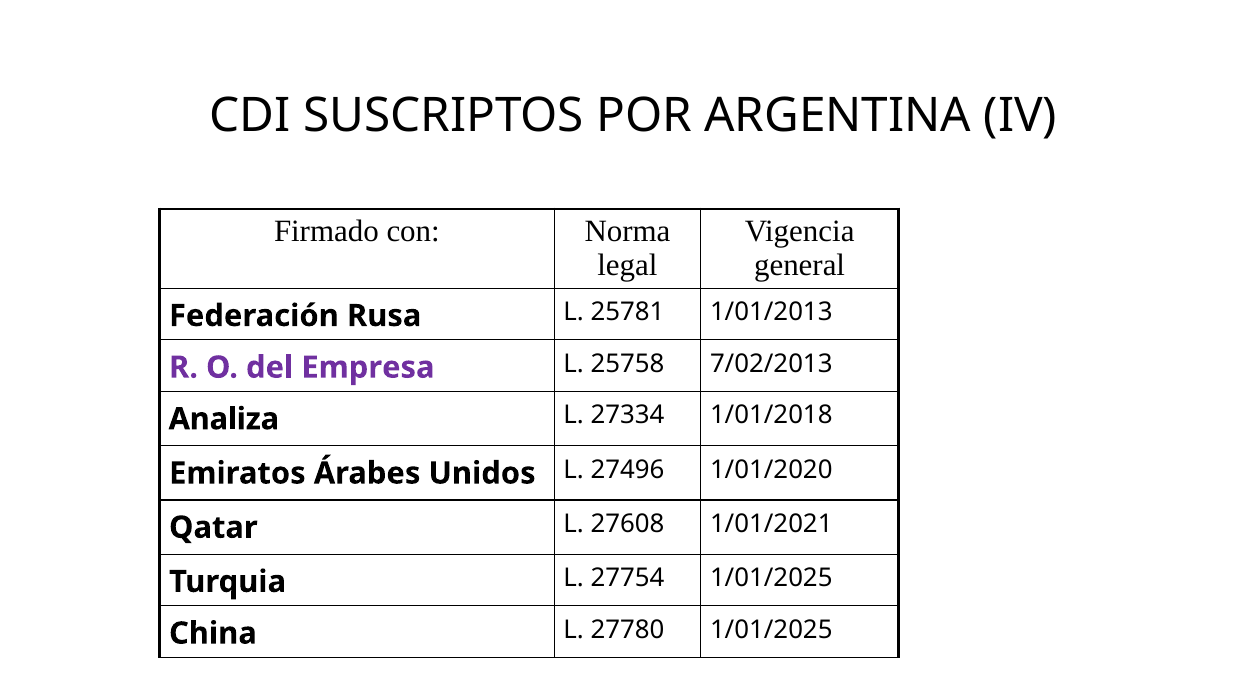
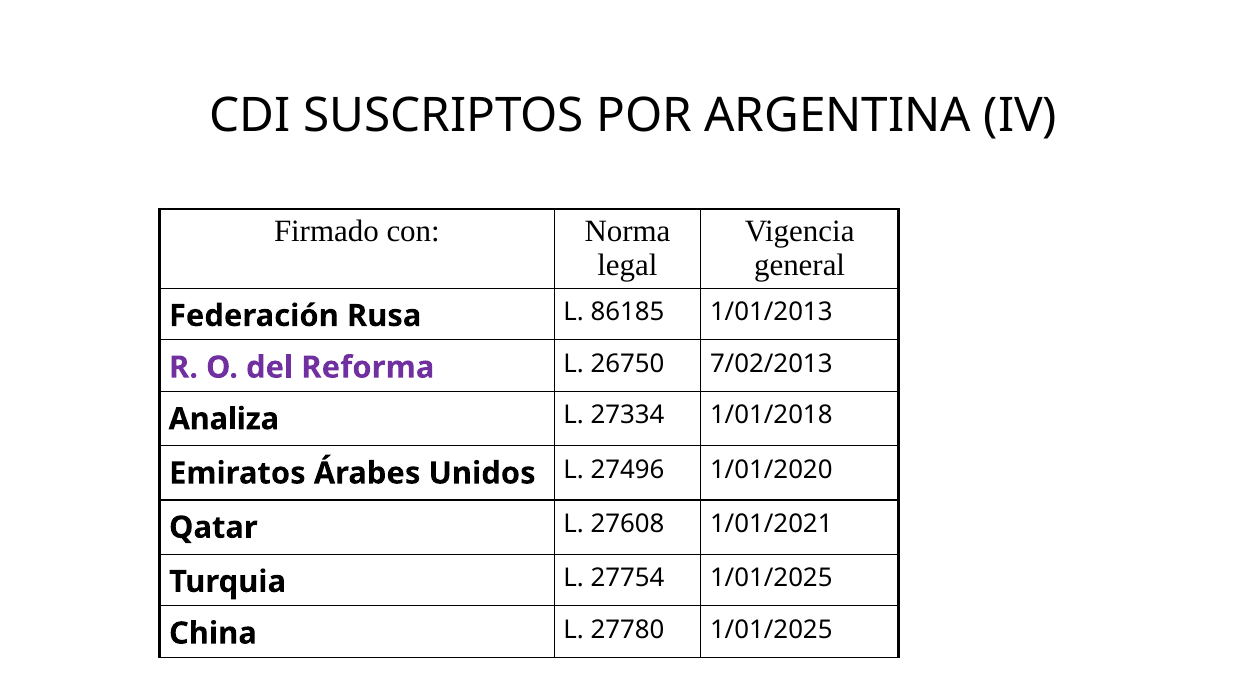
25781: 25781 -> 86185 (627, 312)
Empresa: Empresa -> Reforma (368, 367)
25758: 25758 -> 26750 (627, 363)
